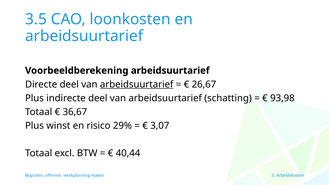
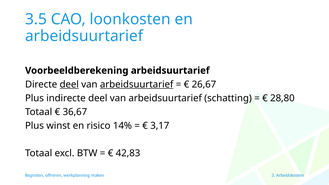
deel underline: none -> present (69, 84)
93,98: 93,98 -> 28,80 (282, 98)
29%: 29% -> 14% (122, 126)
3,07: 3,07 -> 3,17 (160, 126)
40,44: 40,44 -> 42,83 (128, 153)
